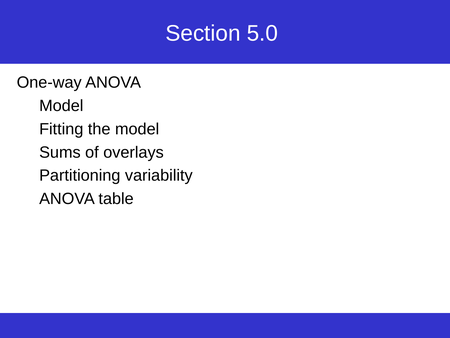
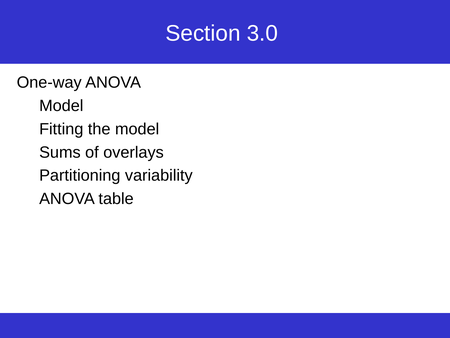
5.0: 5.0 -> 3.0 (262, 33)
